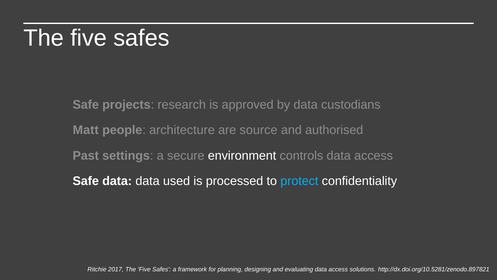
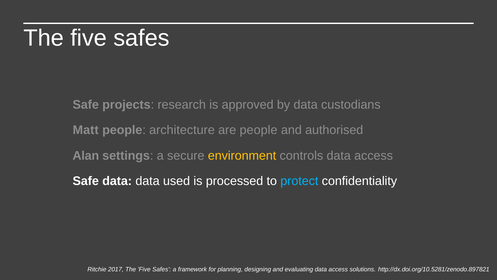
are source: source -> people (259, 130)
Past: Past -> Alan (86, 155)
environment colour: white -> yellow (242, 155)
